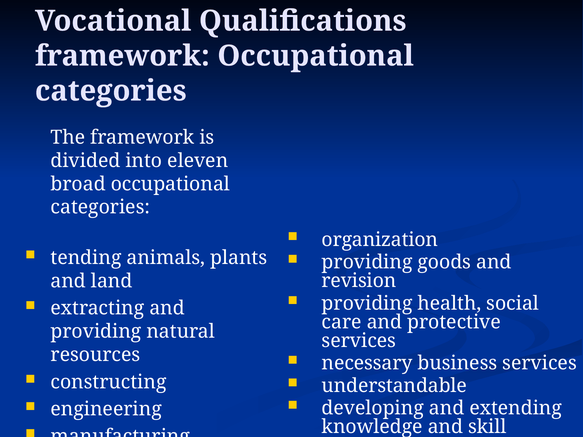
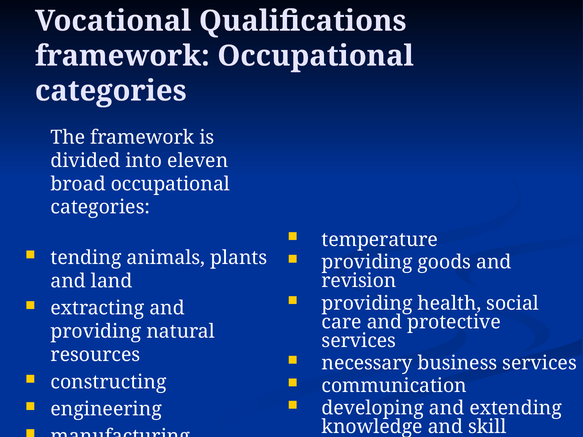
organization: organization -> temperature (380, 240)
understandable: understandable -> communication (394, 386)
